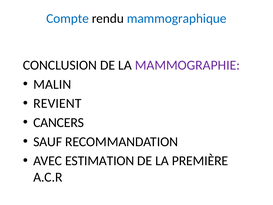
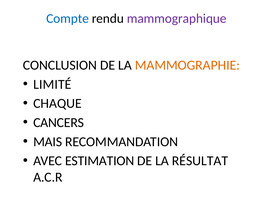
mammographique colour: blue -> purple (177, 18)
MAMMOGRAPHIE colour: purple -> orange (187, 65)
MALIN: MALIN -> LIMITÉ (52, 84)
REVIENT: REVIENT -> CHAQUE (57, 103)
SAUF: SAUF -> MAIS (48, 142)
PREMIÈRE: PREMIÈRE -> RÉSULTAT (200, 161)
